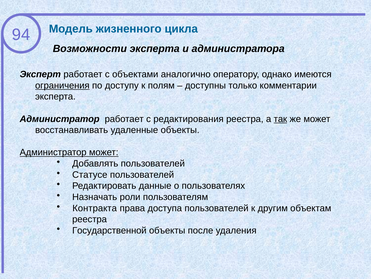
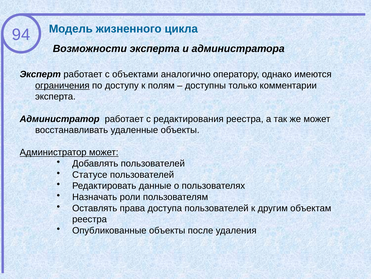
так underline: present -> none (280, 119)
Контракта: Контракта -> Оставлять (95, 208)
Государственной: Государственной -> Опубликованные (109, 230)
